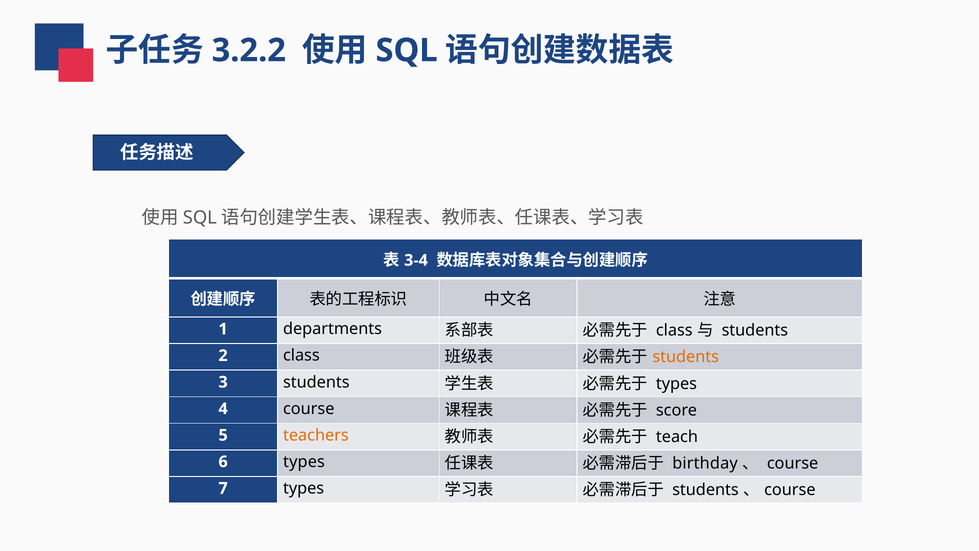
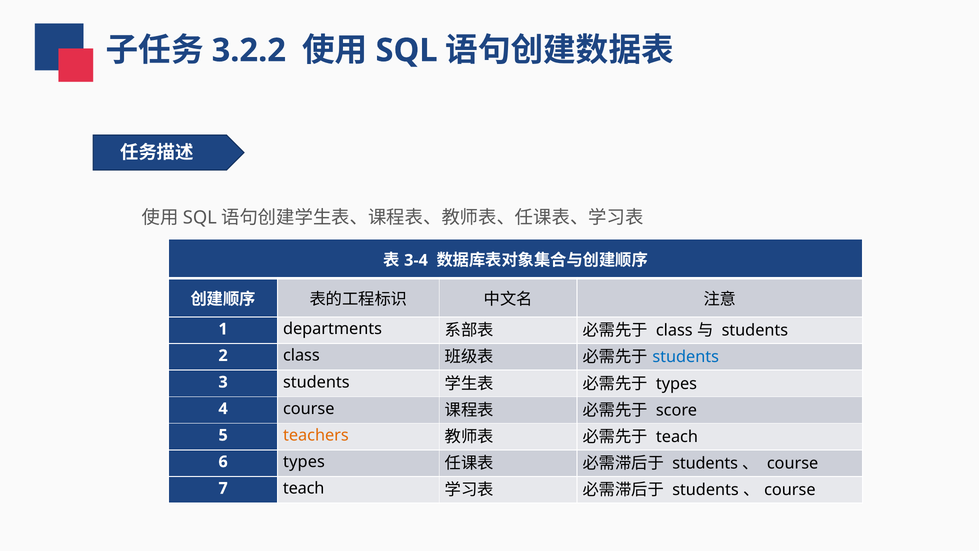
students colour: orange -> blue (686, 357)
birthday: birthday -> students (705, 463)
7 types: types -> teach (304, 488)
